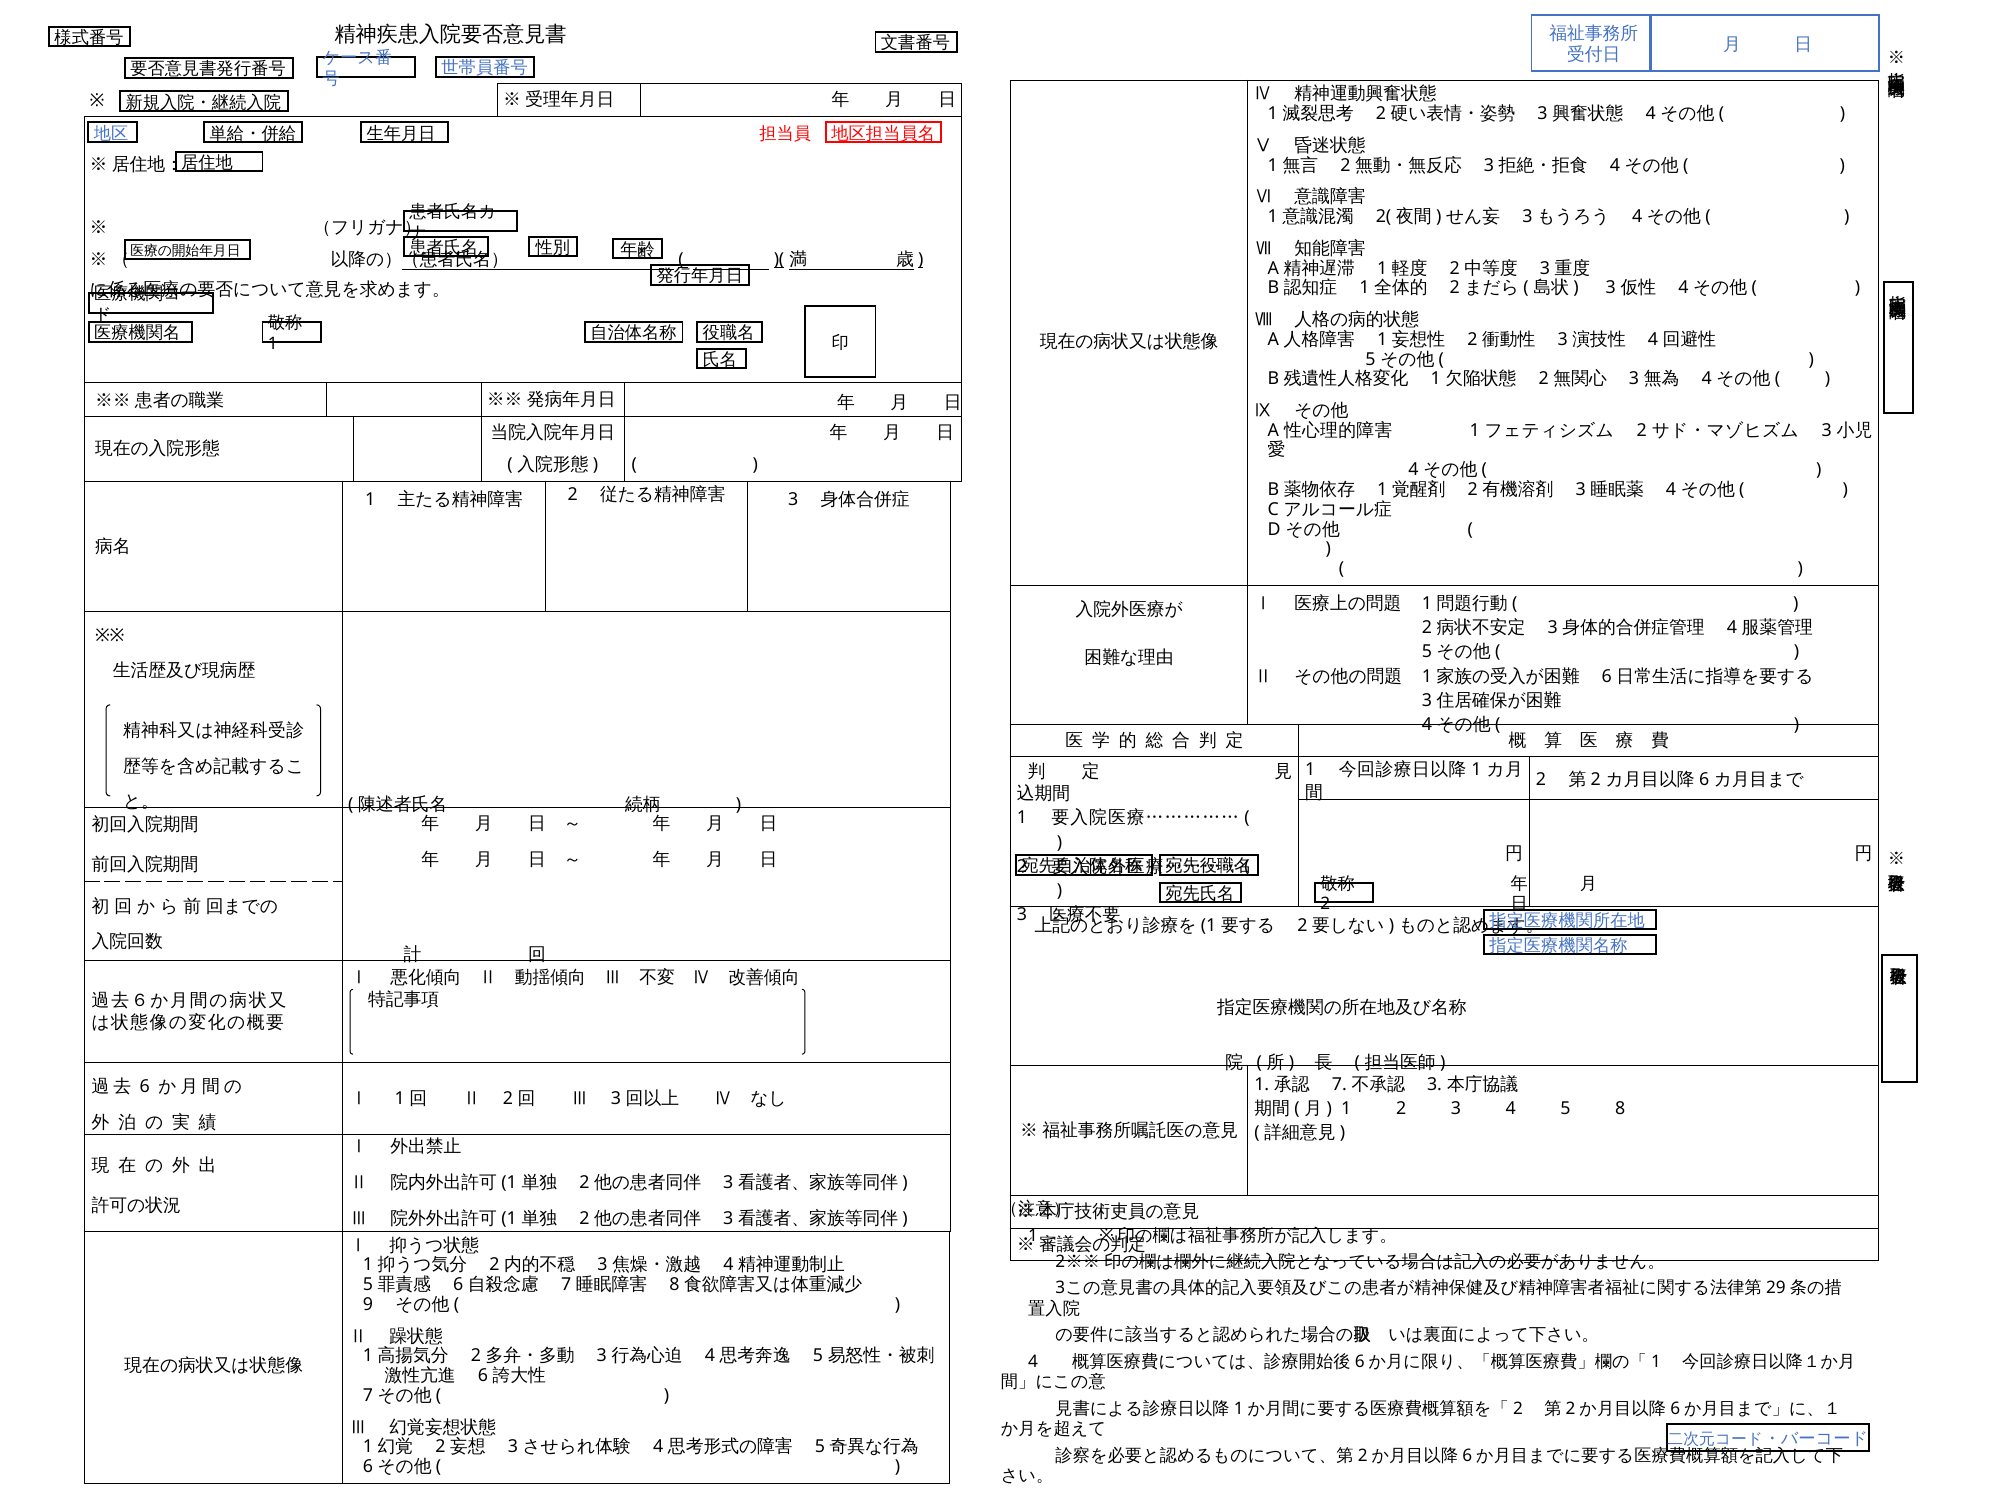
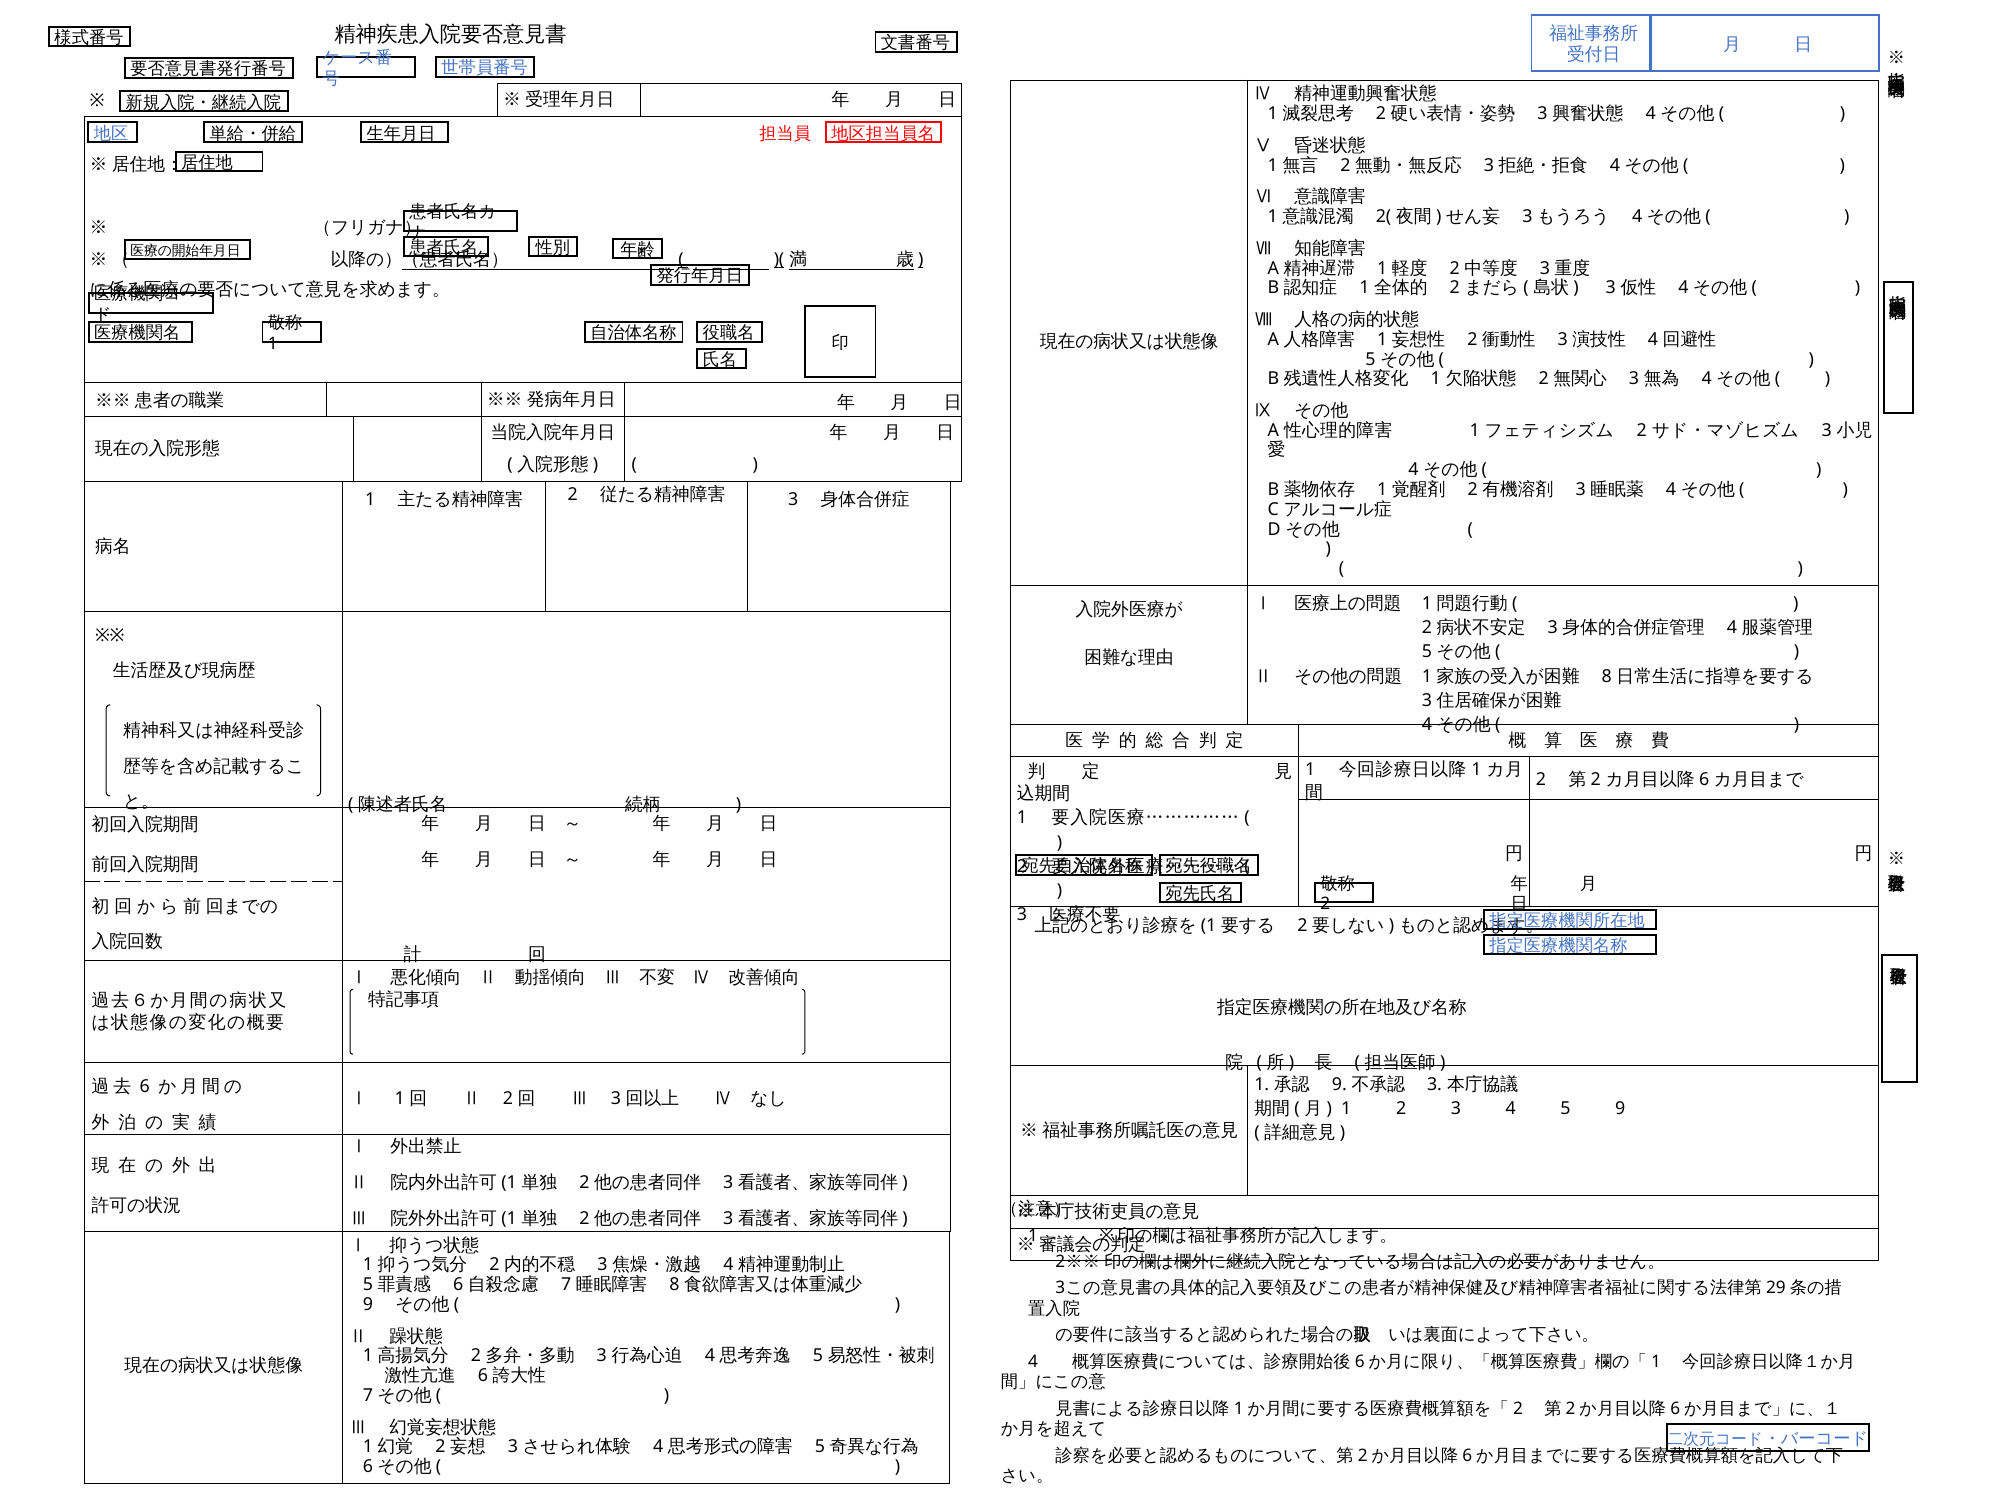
6: 6 -> 8 (1607, 676)
7: 7 -> 9 (1339, 1084)
5 8: 8 -> 9 (1620, 1108)
